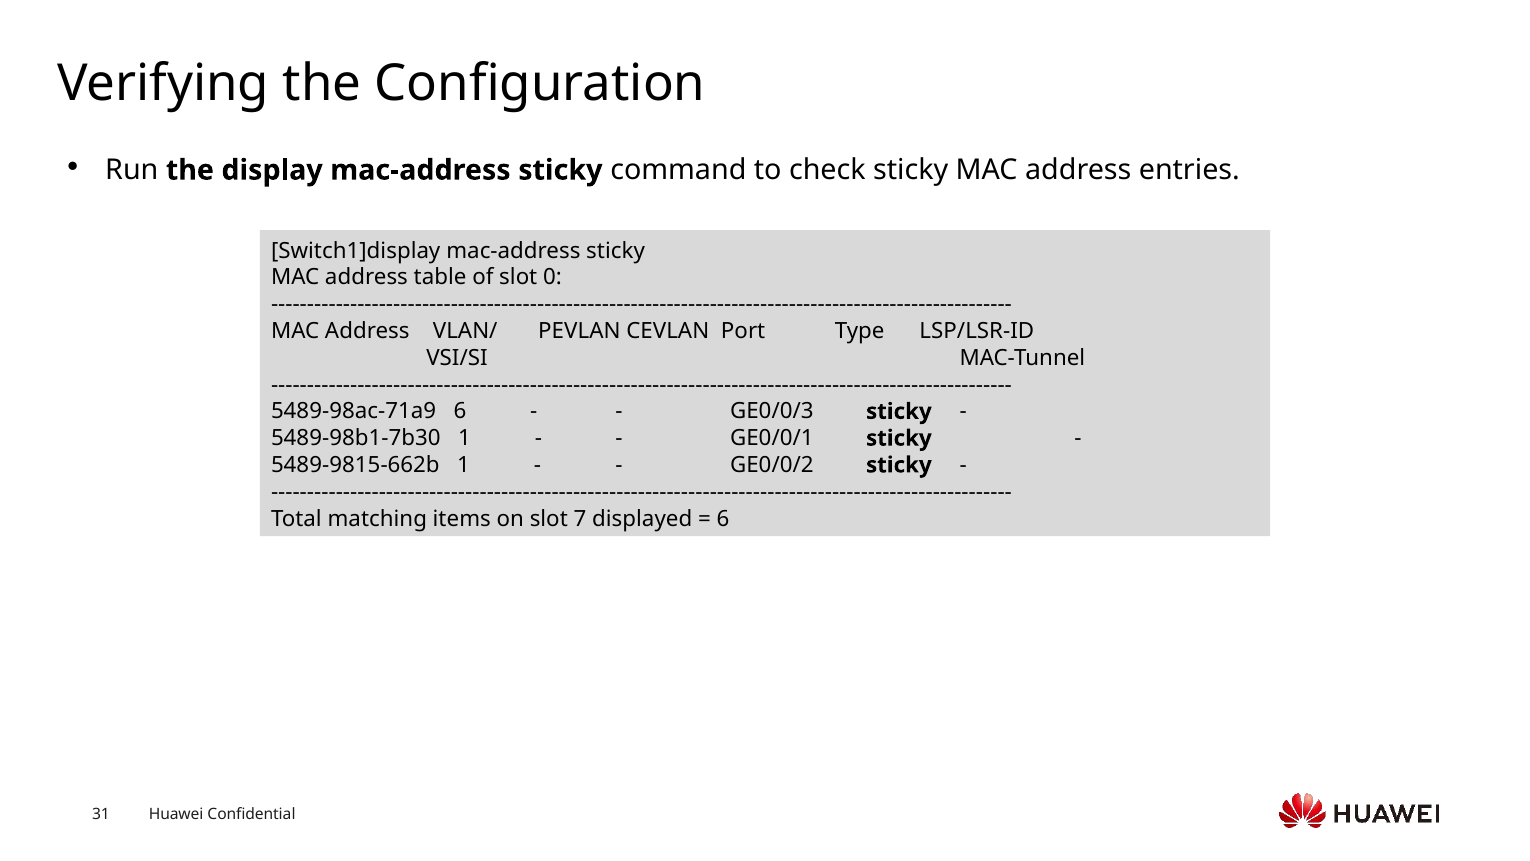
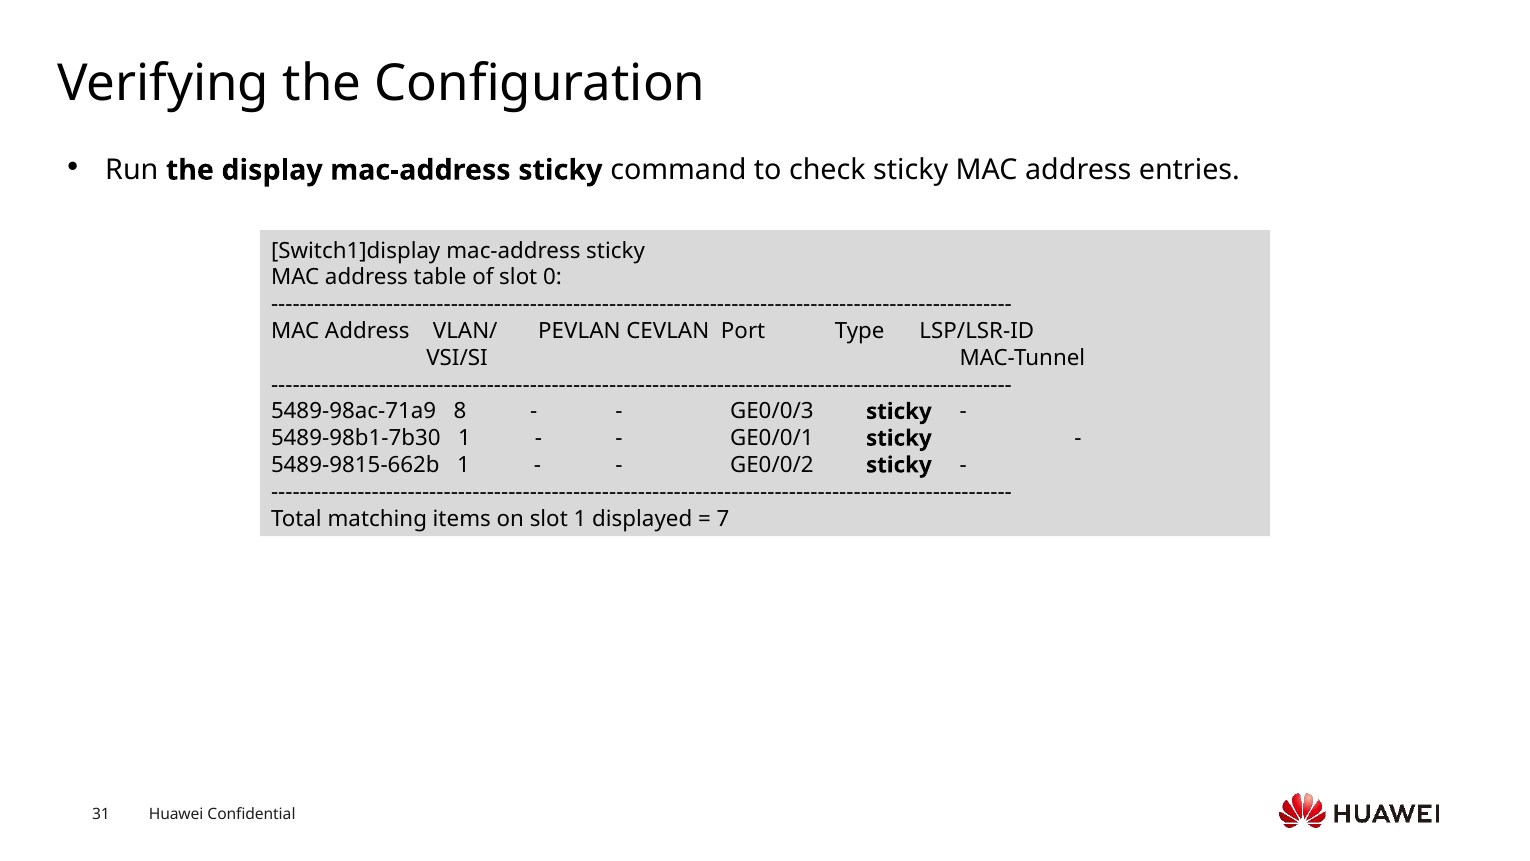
5489-98ac-71a9 6: 6 -> 8 (460, 411)
slot 7: 7 -> 1 (580, 518)
6: 6 -> 7 (723, 518)
